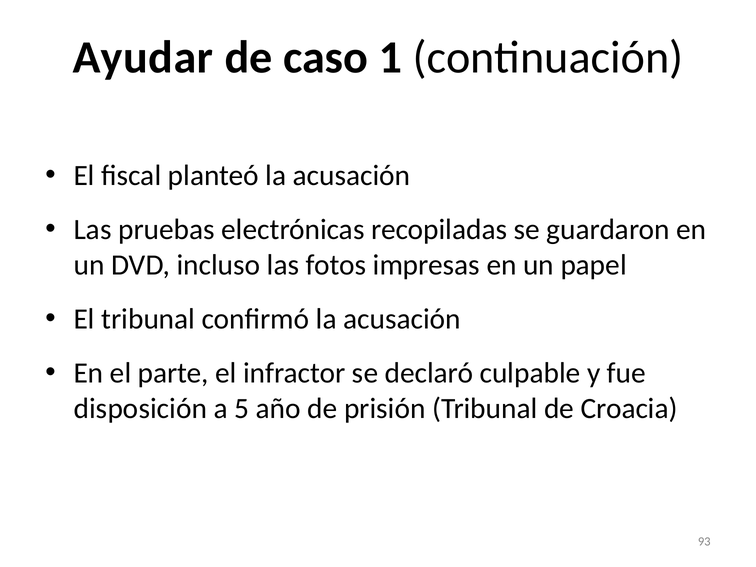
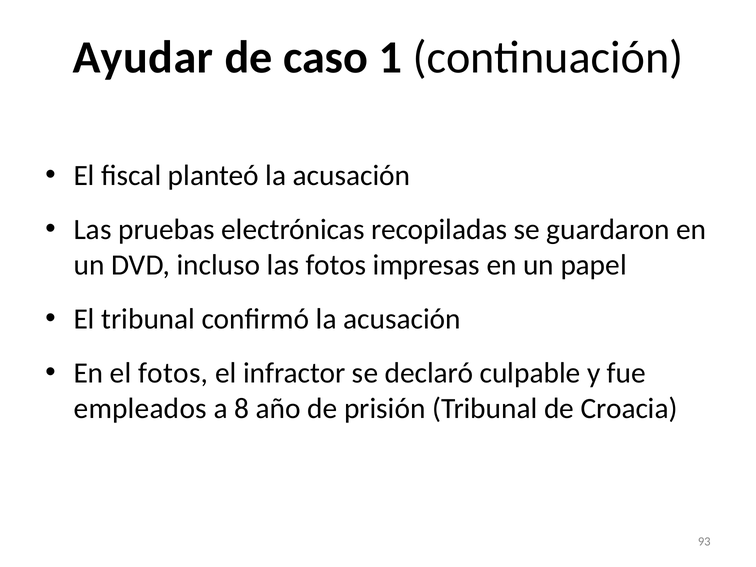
el parte: parte -> fotos (173, 373)
disposición: disposición -> empleados (140, 408)
5: 5 -> 8 (242, 408)
